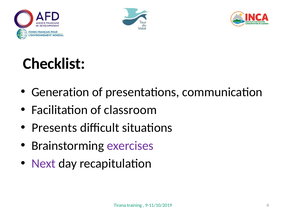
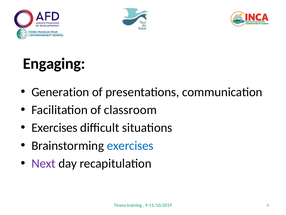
Checklist: Checklist -> Engaging (54, 63)
Presents: Presents -> Exercises (54, 127)
exercises colour: purple -> blue (130, 145)
